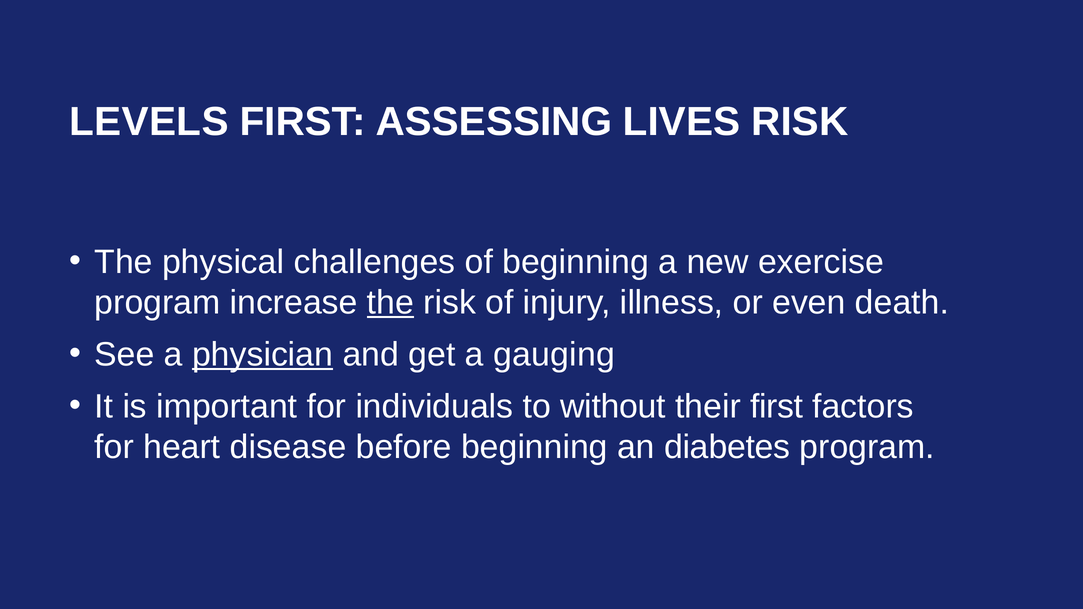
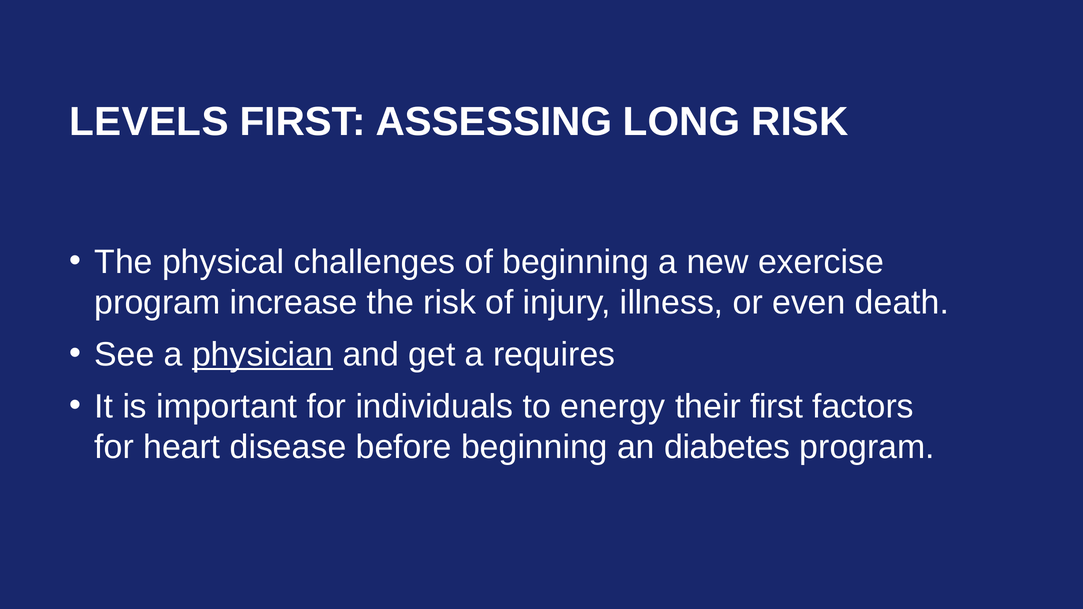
LIVES: LIVES -> LONG (682, 122)
the underline: present -> none (390, 303)
gauging: gauging -> requires (554, 355)
without: without -> energy (613, 407)
